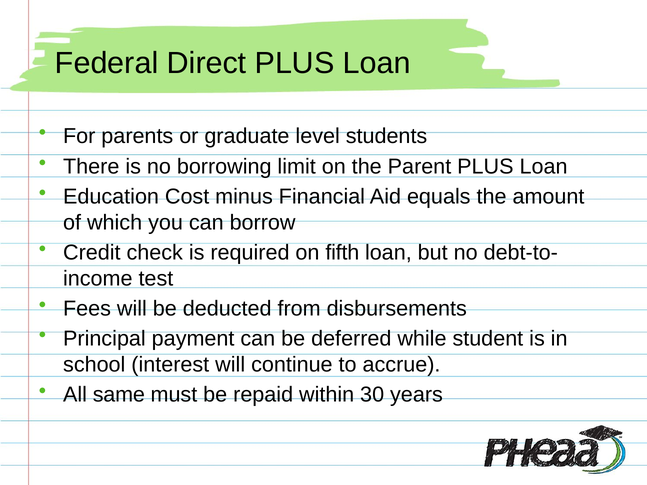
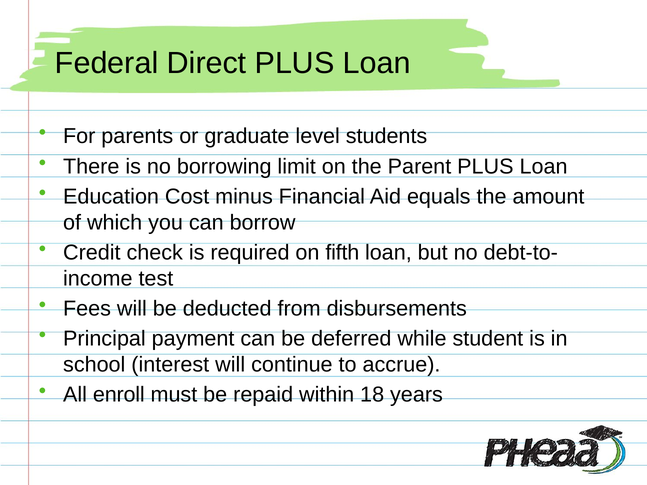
same: same -> enroll (119, 395)
30: 30 -> 18 (372, 395)
